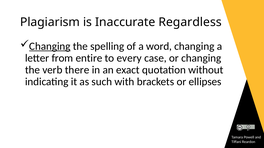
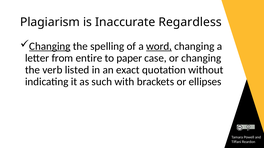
word underline: none -> present (159, 46)
every: every -> paper (129, 58)
there: there -> listed (77, 70)
